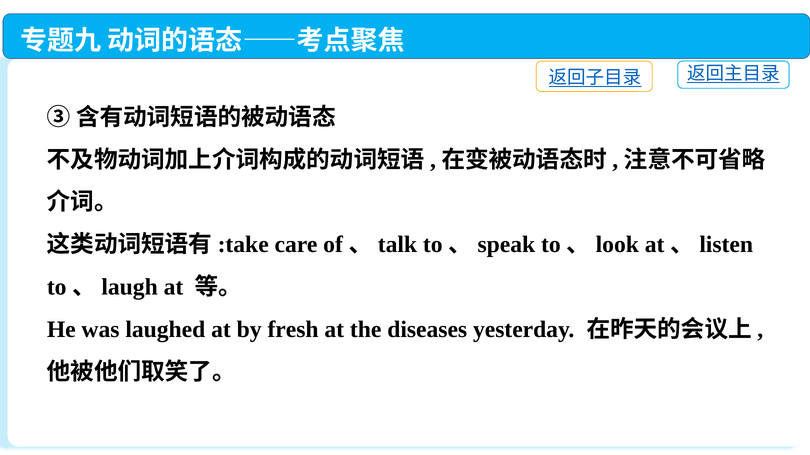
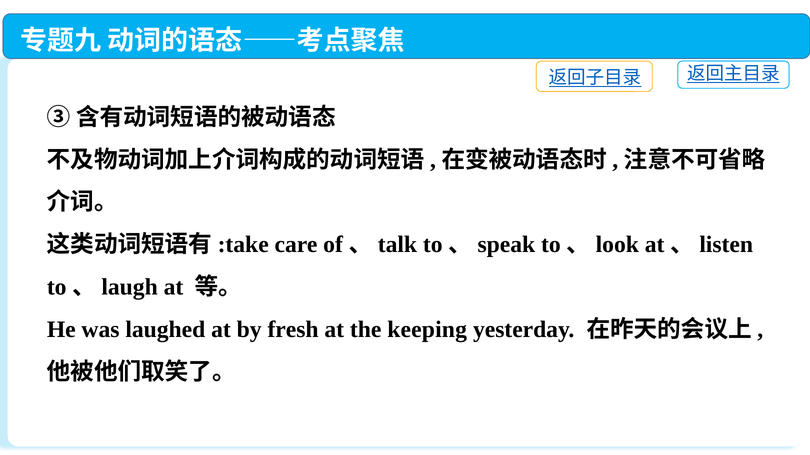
diseases: diseases -> keeping (427, 330)
